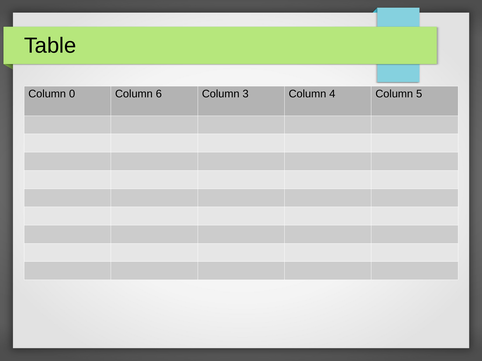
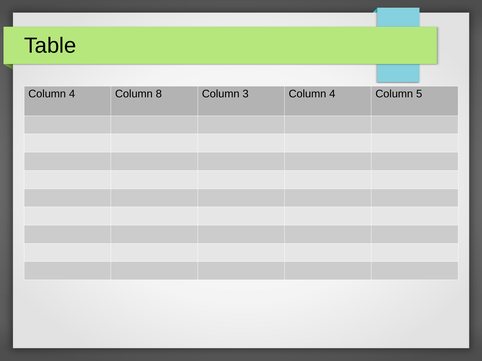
0: 0 -> 4 (72, 94)
6: 6 -> 8 (159, 94)
